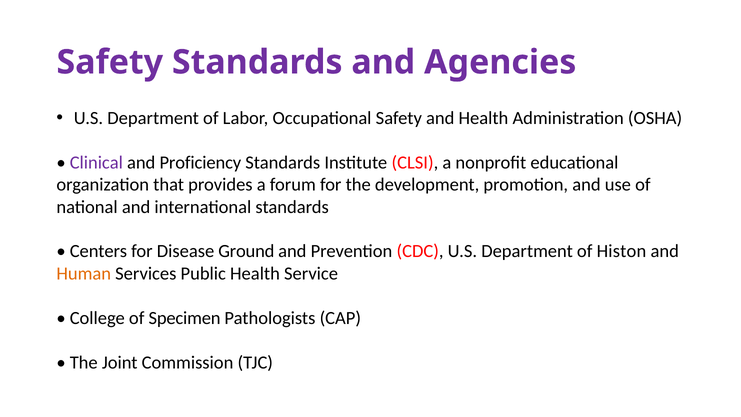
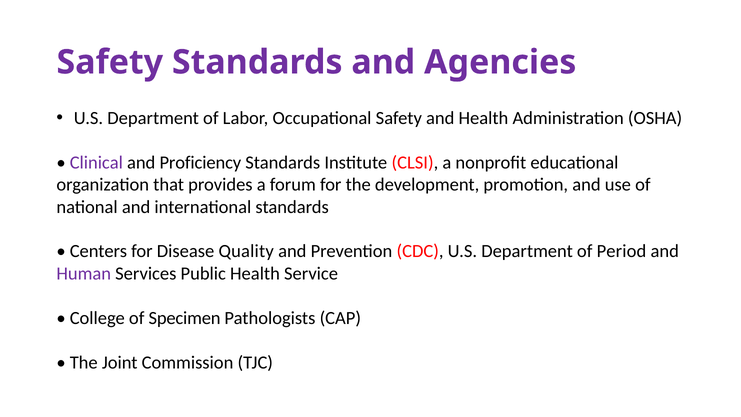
Ground: Ground -> Quality (246, 251)
Histon: Histon -> Period (621, 251)
Human colour: orange -> purple (84, 273)
